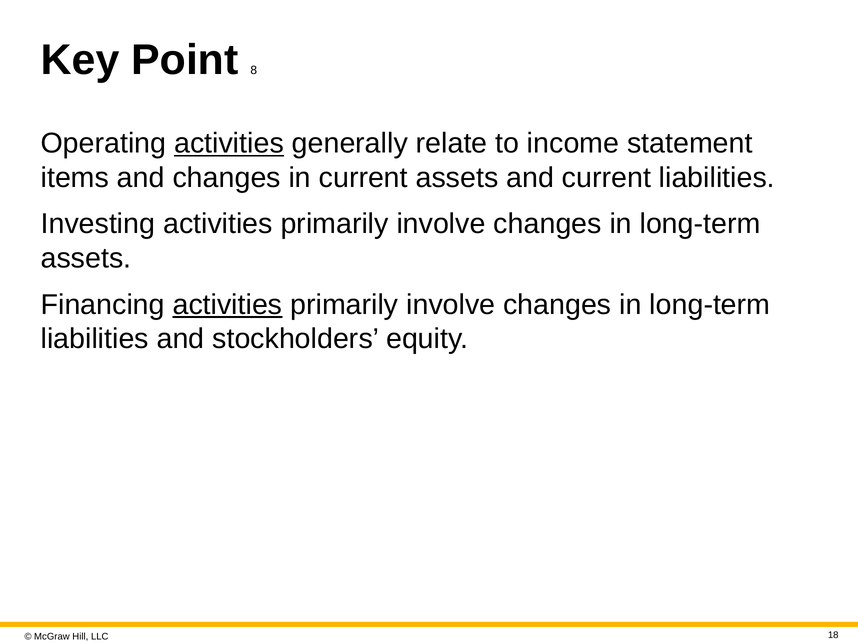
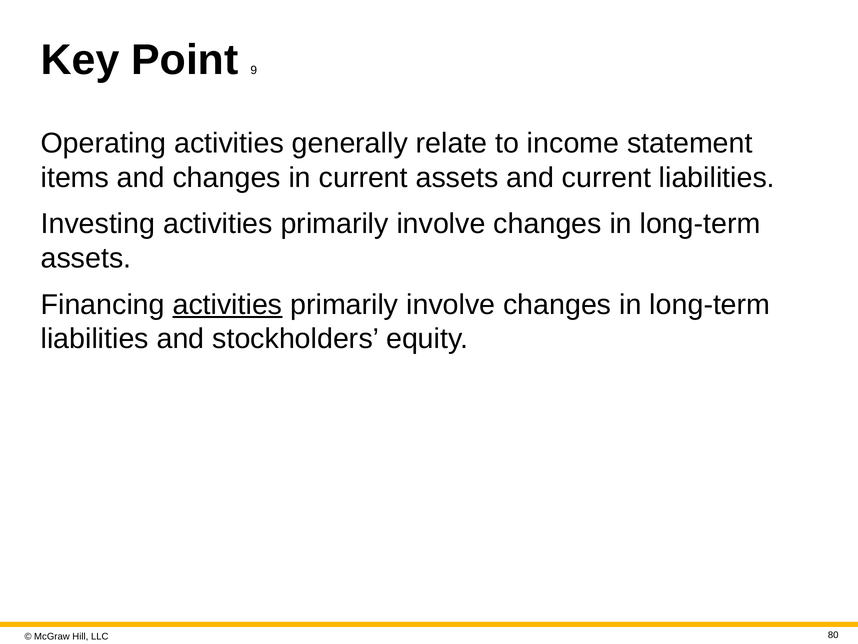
8: 8 -> 9 (254, 70)
activities underline: present -> none (229, 143)
18: 18 -> 80 (833, 634)
